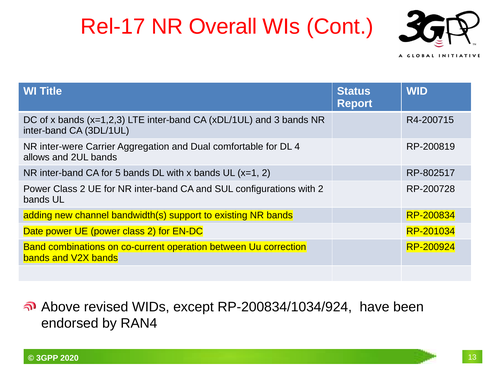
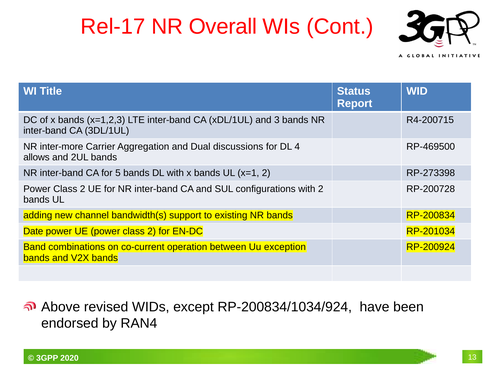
inter-were: inter-were -> inter-more (62, 146)
comfortable: comfortable -> discussions (238, 146)
RP-200819: RP-200819 -> RP-469500 (431, 146)
RP-802517: RP-802517 -> RP-273398 (431, 173)
correction: correction -> exception (285, 247)
